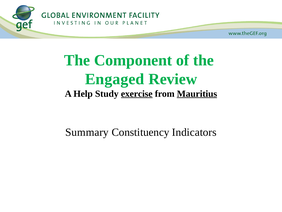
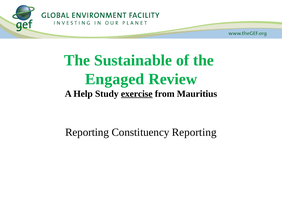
Component: Component -> Sustainable (133, 60)
Mauritius underline: present -> none (197, 93)
Summary: Summary -> Reporting (87, 132)
Constituency Indicators: Indicators -> Reporting (194, 132)
